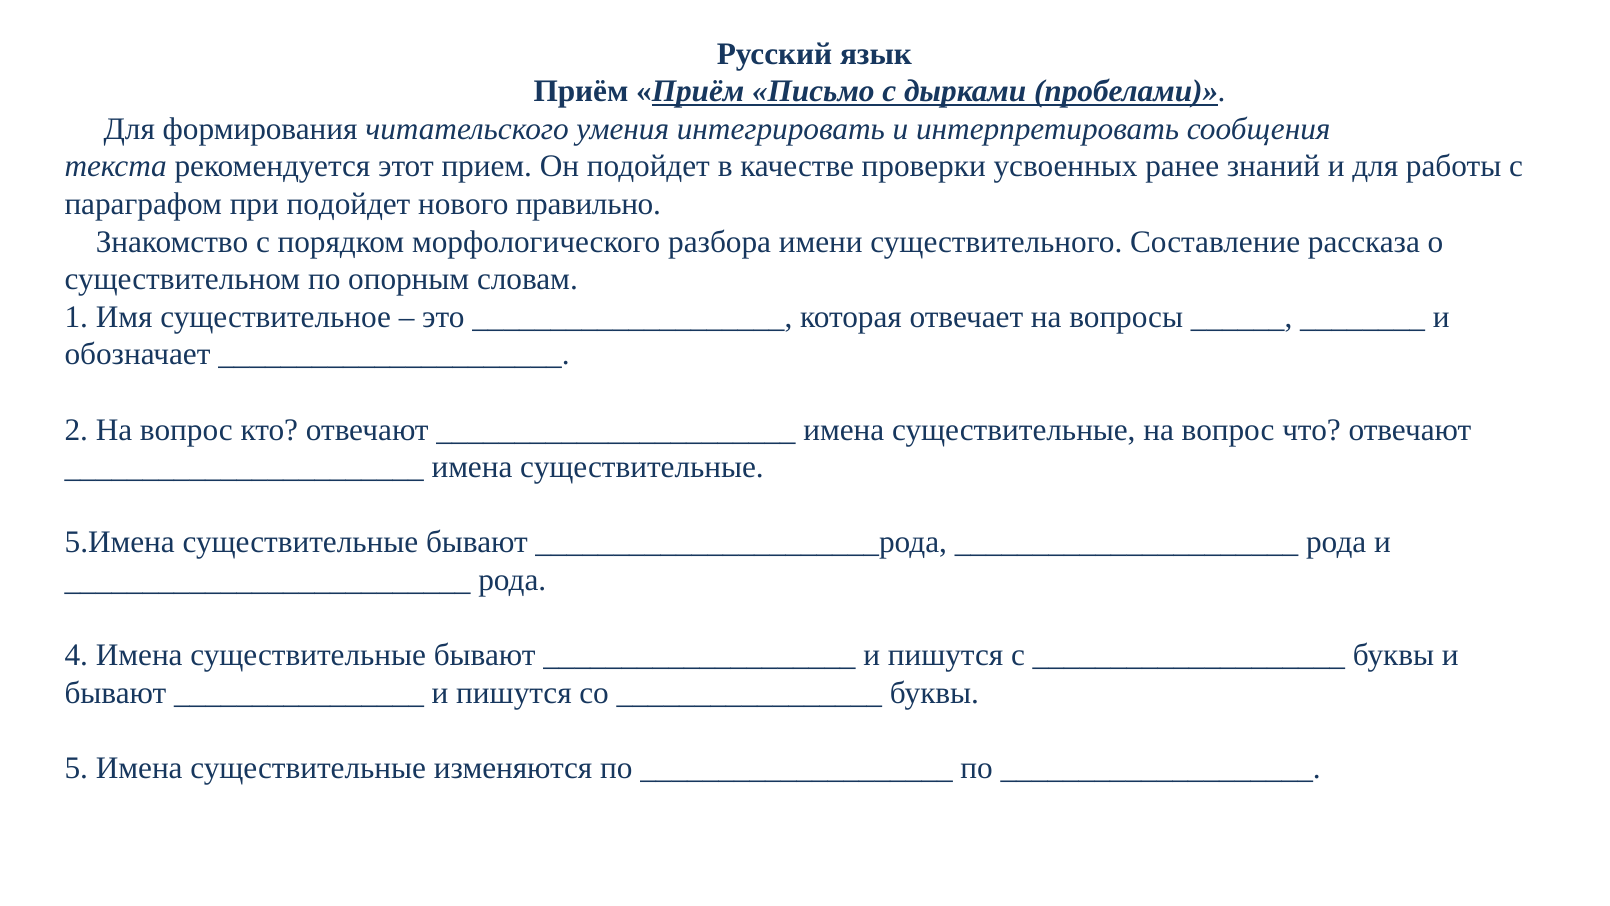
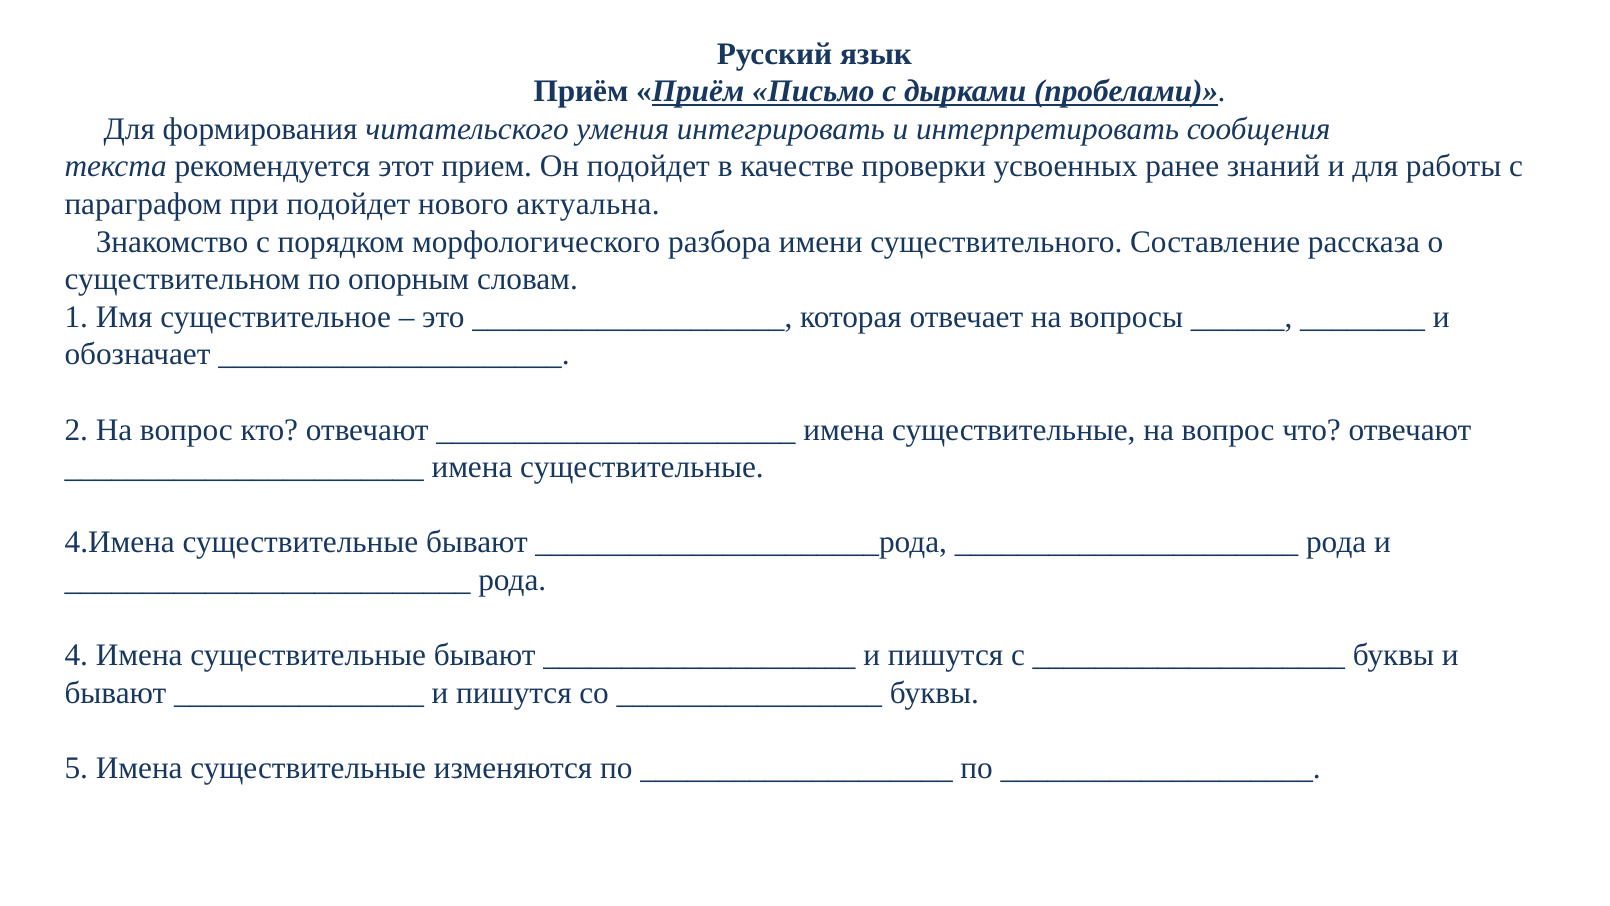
правильно: правильно -> актуальна (588, 204)
5.Имена: 5.Имена -> 4.Имена (120, 542)
